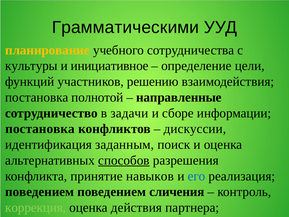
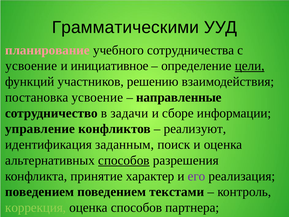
планирование colour: yellow -> pink (47, 50)
культуры: культуры -> усвоение (31, 66)
цели underline: none -> present (250, 66)
постановка полнотой: полнотой -> усвоение (97, 97)
постановка: постановка -> управление (40, 129)
дискуссии: дискуссии -> реализуют (195, 129)
навыков: навыков -> характер (150, 176)
его colour: blue -> purple (197, 176)
сличения: сличения -> текстами (177, 192)
оценка действия: действия -> способов (136, 207)
